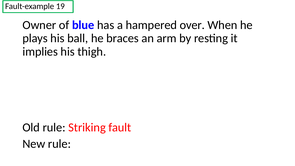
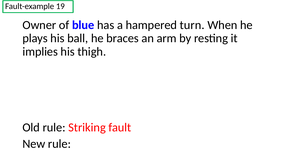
over: over -> turn (192, 25)
